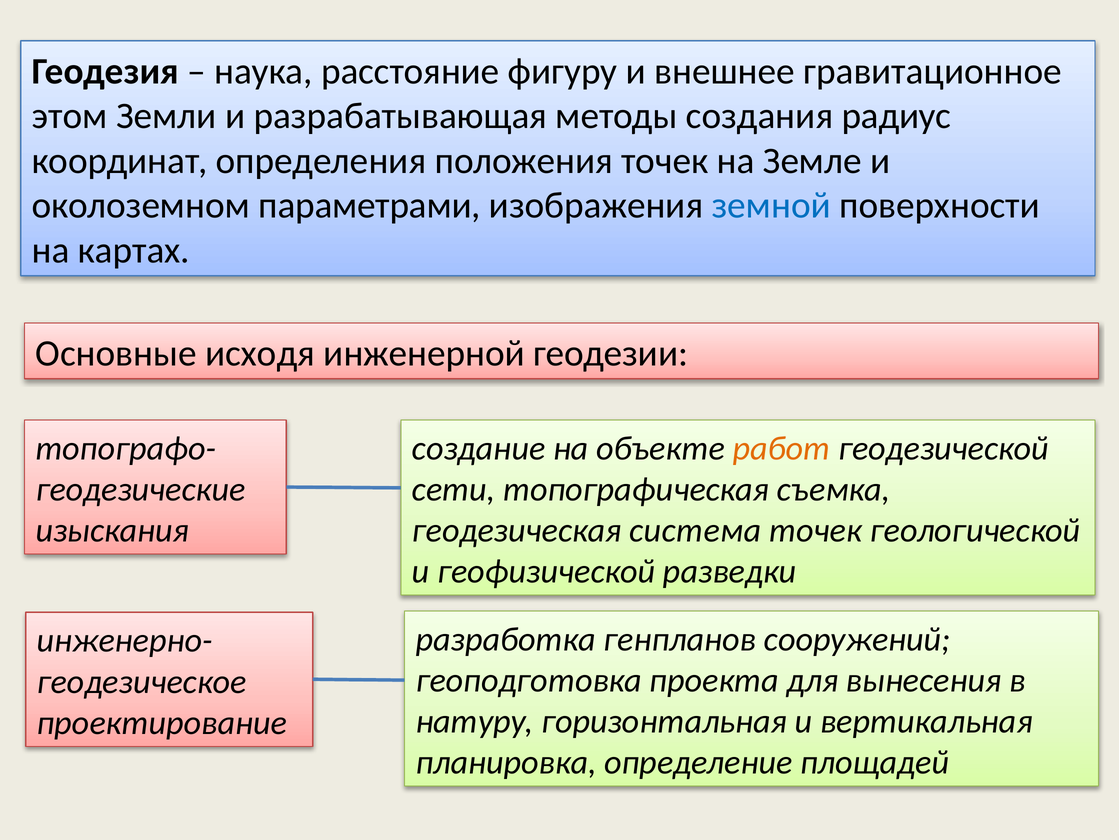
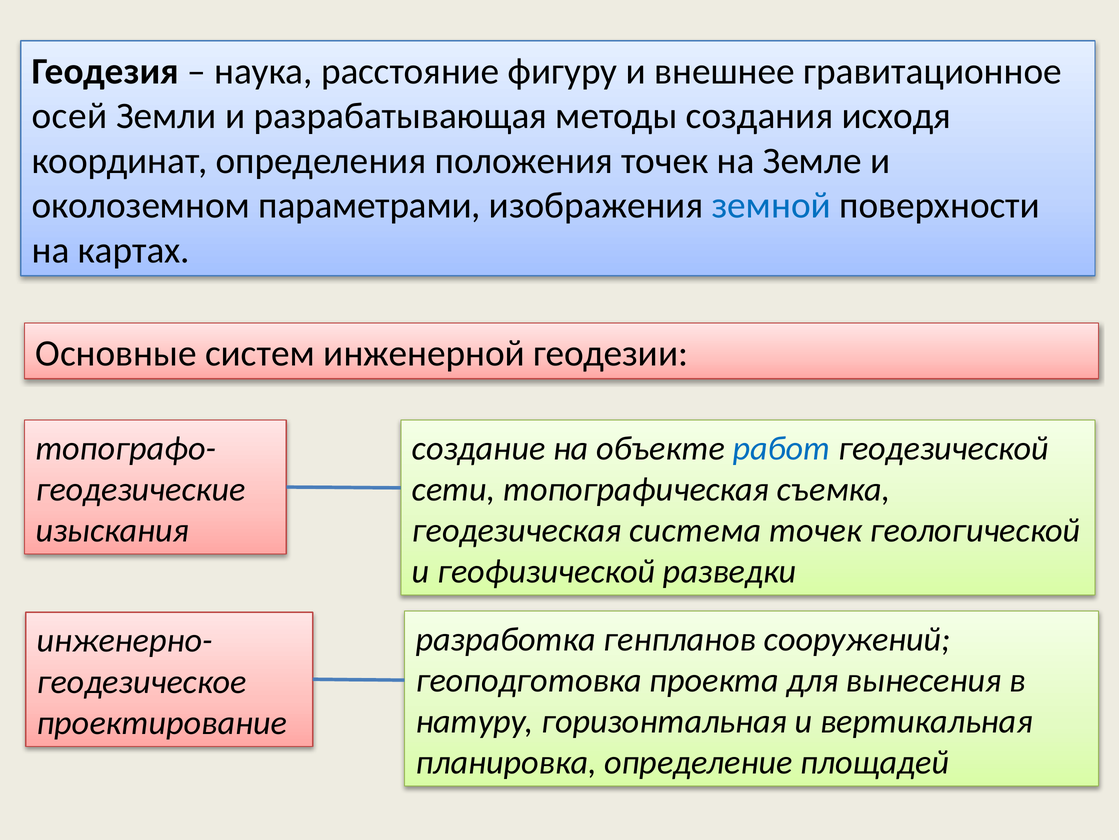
этом: этом -> осей (70, 116)
радиус: радиус -> исходя (896, 116)
исходя: исходя -> систем (260, 353)
работ colour: orange -> blue (782, 448)
